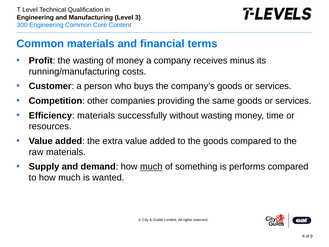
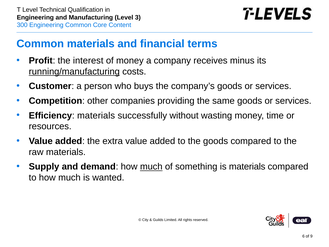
the wasting: wasting -> interest (88, 61)
running/manufacturing underline: none -> present (74, 71)
is performs: performs -> materials (247, 167)
